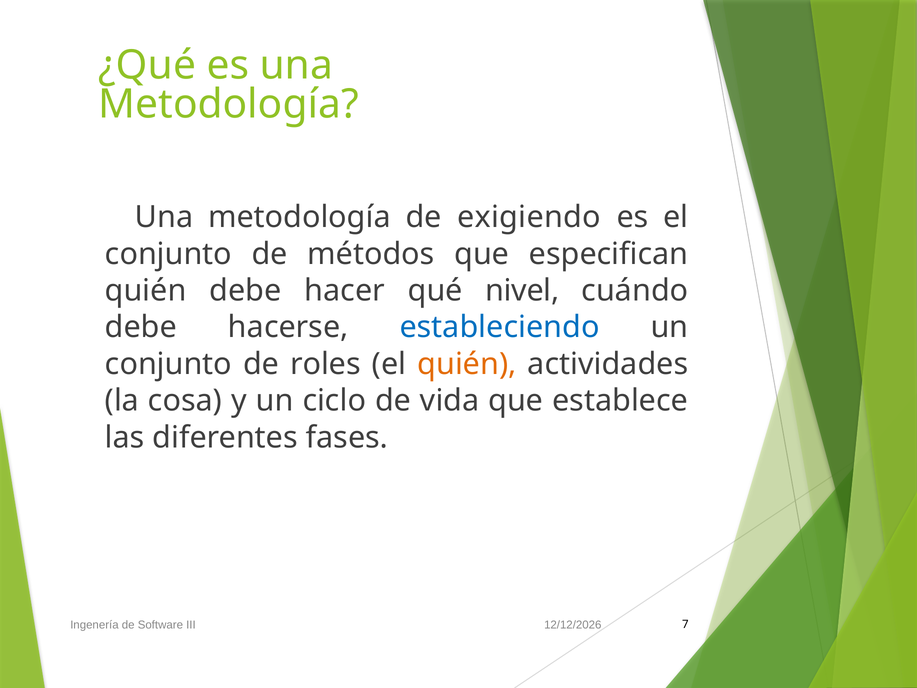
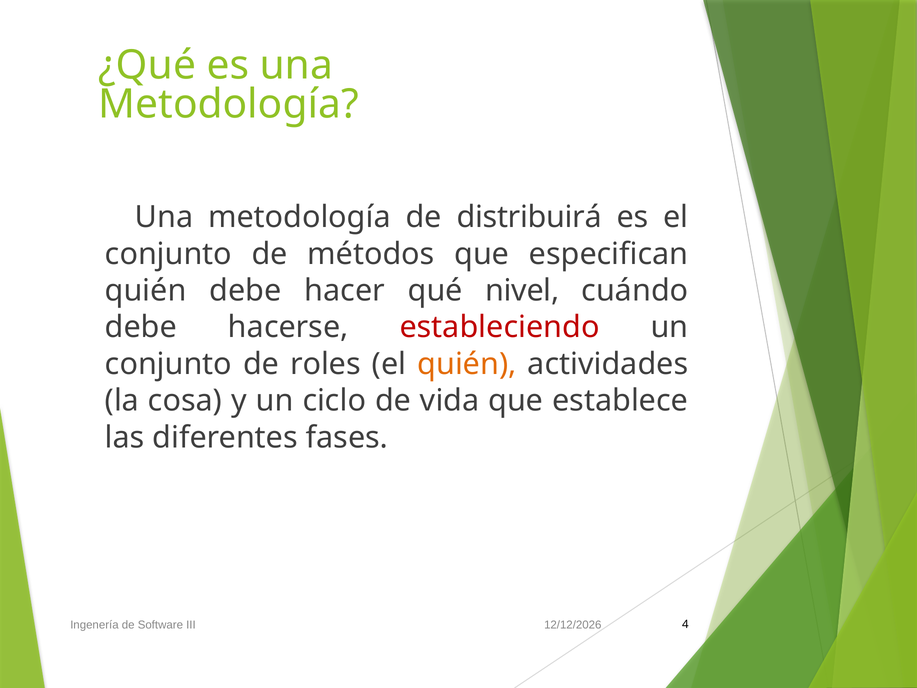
exigiendo: exigiendo -> distribuirá (529, 217)
estableciendo colour: blue -> red (500, 327)
7: 7 -> 4 (685, 624)
